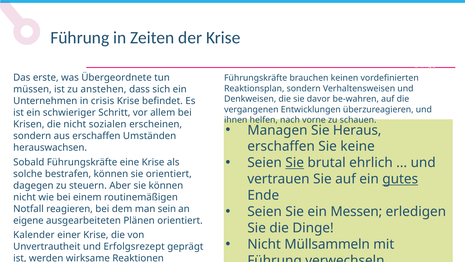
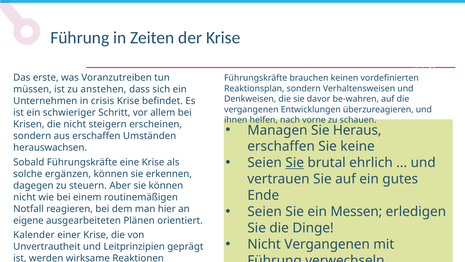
Übergeordnete: Übergeordnete -> Voranzutreiben (117, 78)
sozialen: sozialen -> steigern (108, 124)
bestrafen: bestrafen -> ergänzen (68, 174)
sie orientiert: orientiert -> erkennen (169, 174)
gutes underline: present -> none (400, 179)
sein: sein -> hier (167, 208)
Nicht Müllsammeln: Müllsammeln -> Vergangenen (327, 244)
Erfolgsrezept: Erfolgsrezept -> Leitprinzipien (134, 246)
